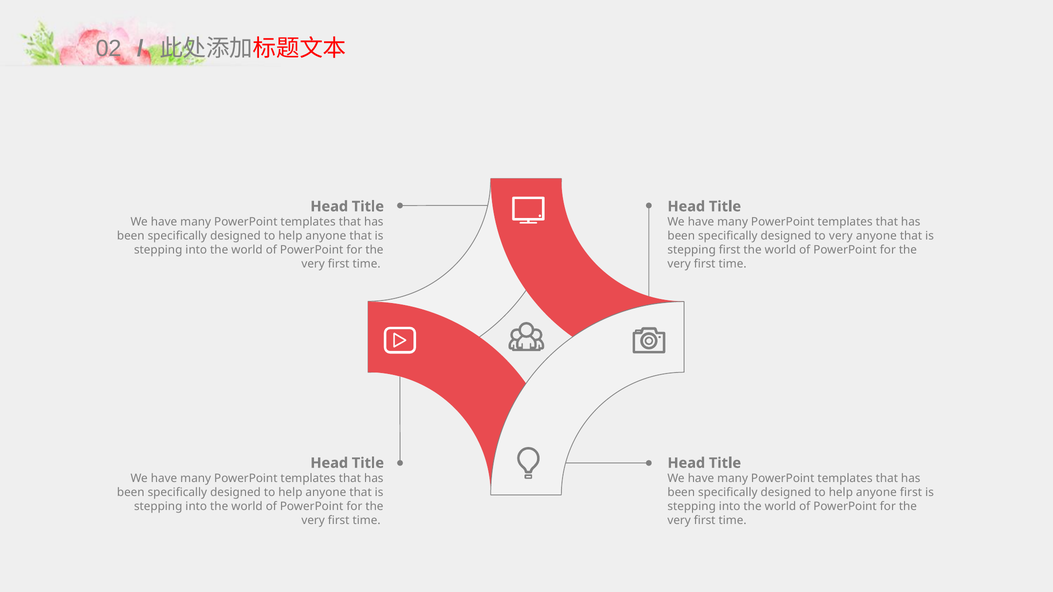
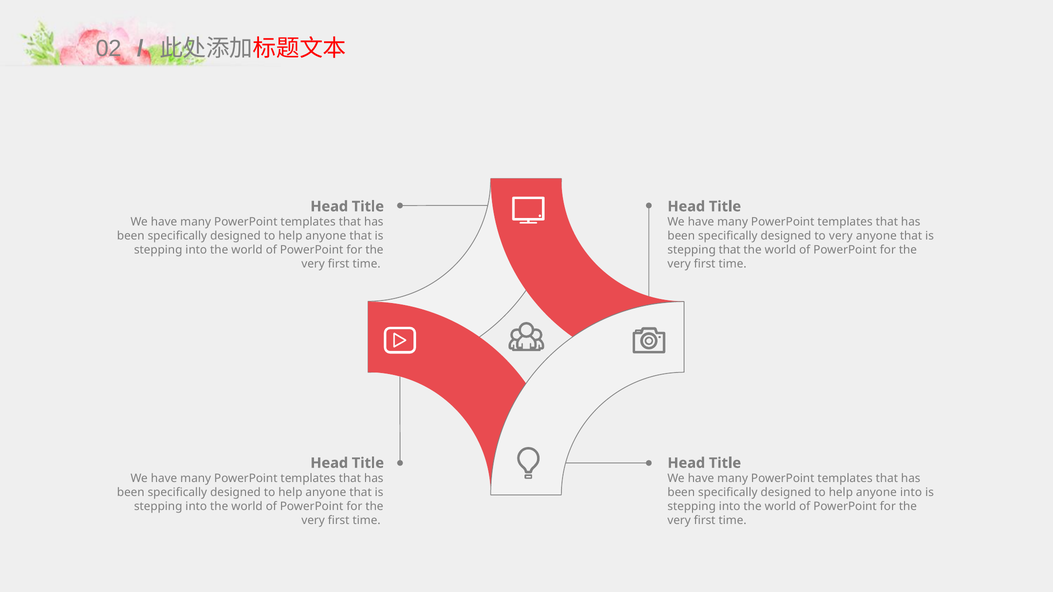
stepping first: first -> that (730, 250)
anyone first: first -> into (911, 493)
